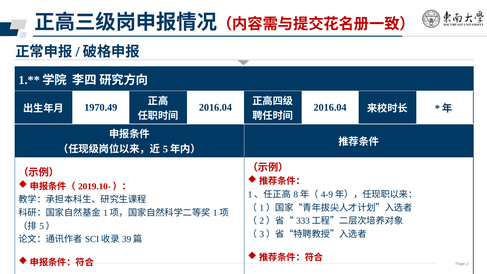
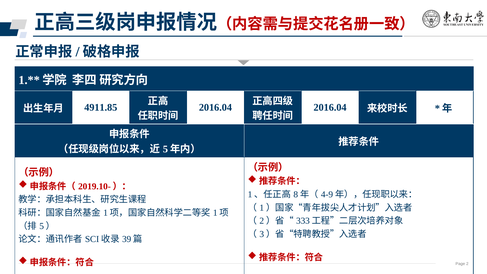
1970.49: 1970.49 -> 4911.85 (101, 108)
